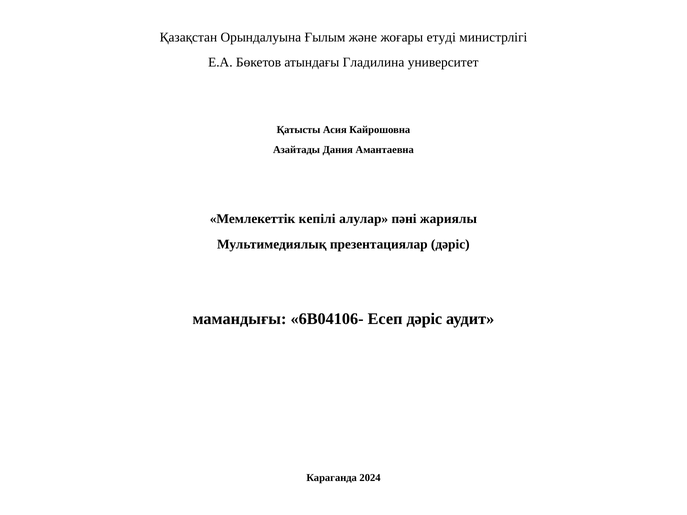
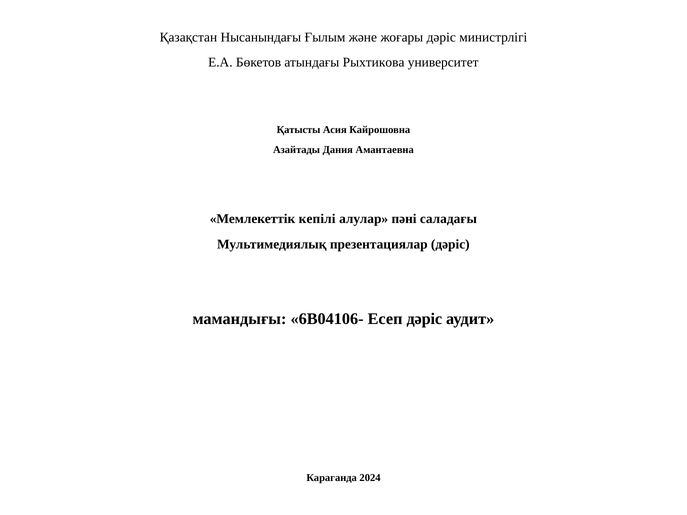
Орындалуына: Орындалуына -> Нысанындағы (261, 37)
жоғары етуді: етуді -> дәріс (441, 37)
Гладилина: Гладилина -> Рыхтикова (374, 63)
жариялы: жариялы -> саладағы (448, 219)
